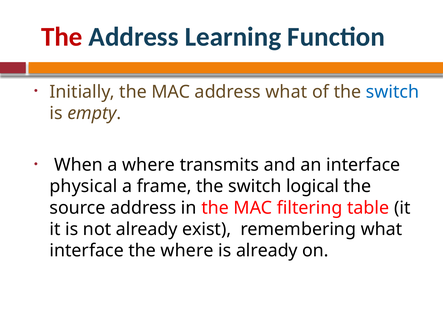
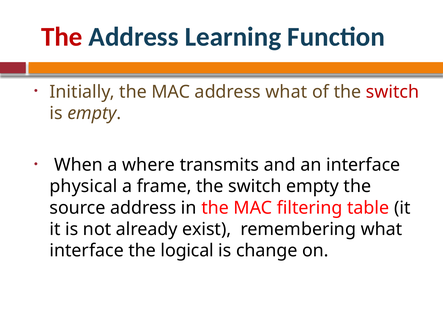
switch colour: blue -> red (393, 92)
switch logical: logical -> empty (313, 186)
the where: where -> logical (187, 250)
is already: already -> change (267, 250)
